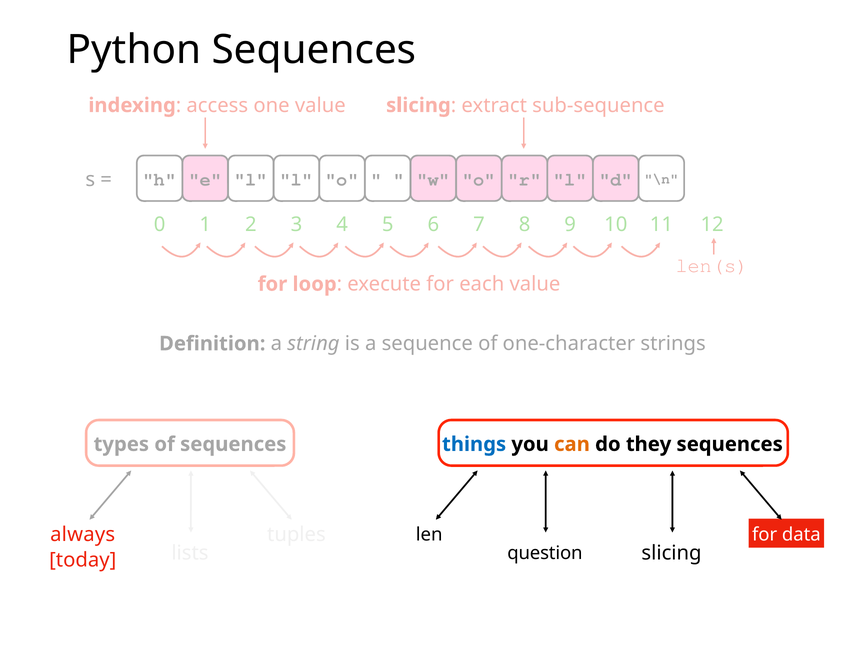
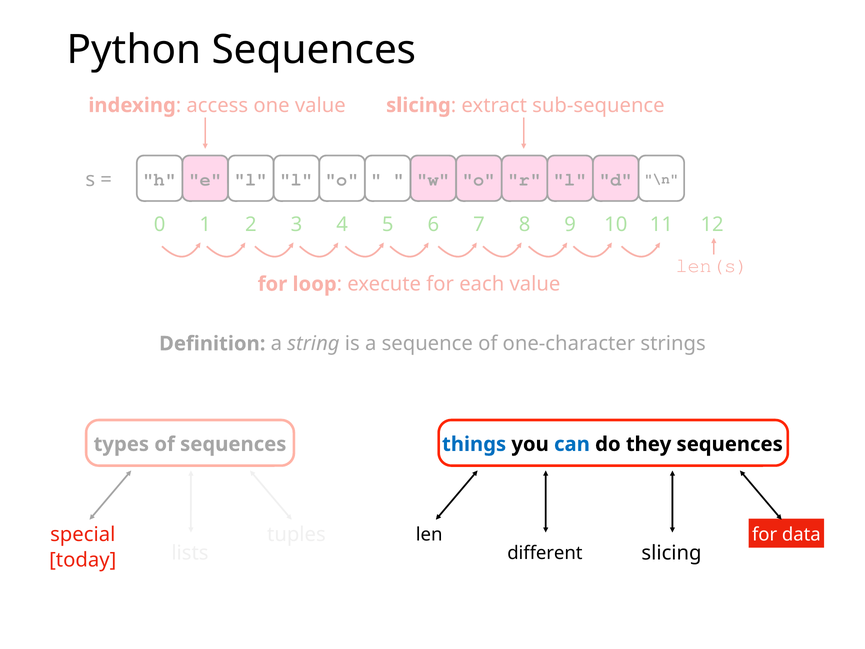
can colour: orange -> blue (572, 444)
always: always -> special (83, 534)
question: question -> different (545, 553)
